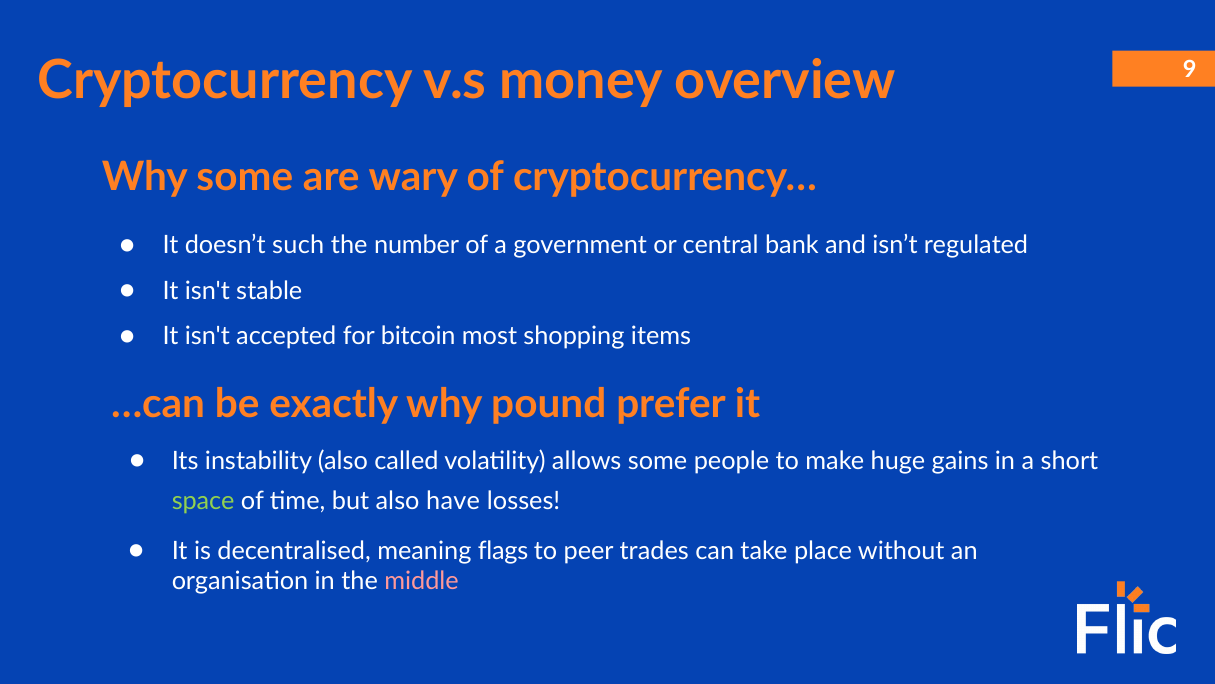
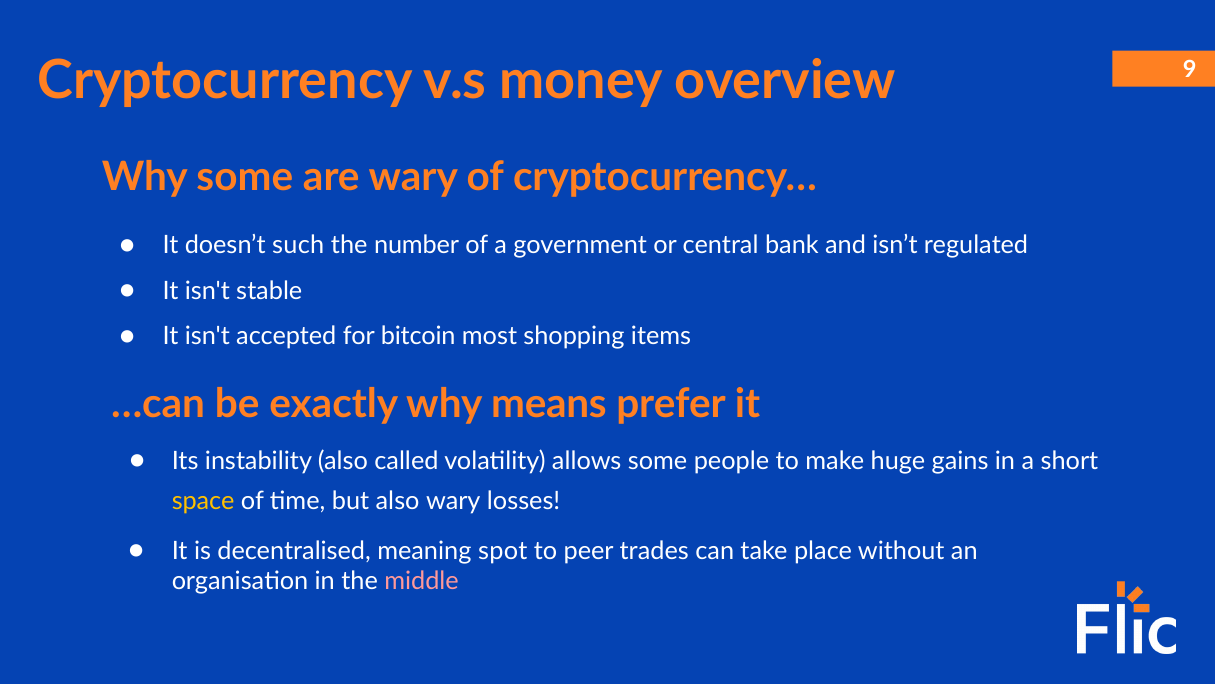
pound: pound -> means (549, 404)
space colour: light green -> yellow (203, 501)
also have: have -> wary (453, 501)
flags: flags -> spot (503, 550)
